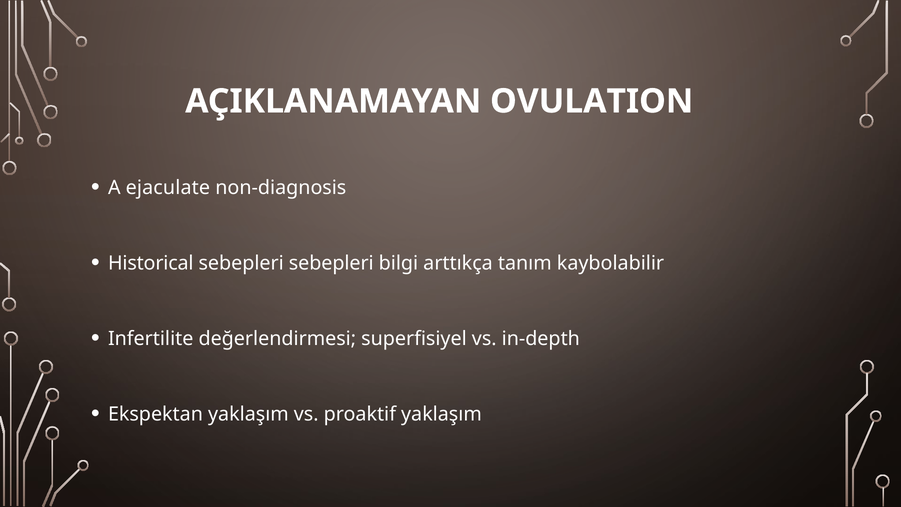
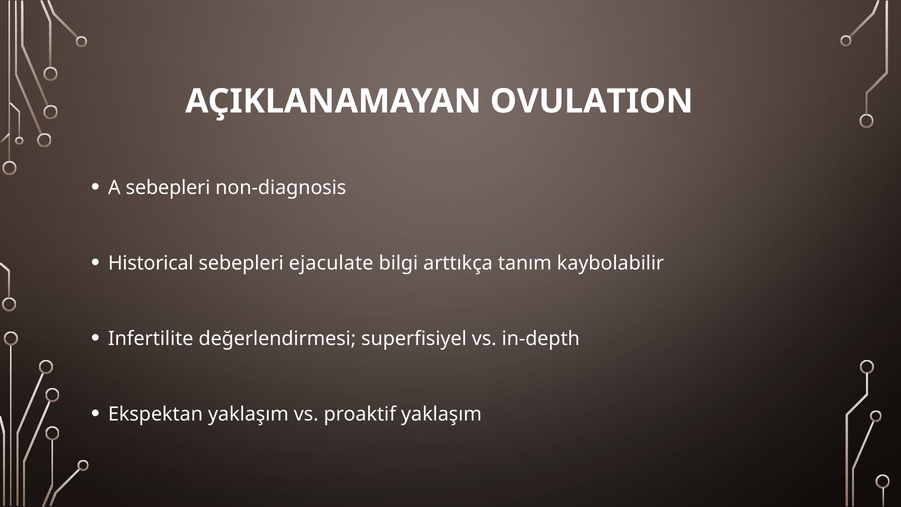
A ejaculate: ejaculate -> sebepleri (168, 188)
sebepleri sebepleri: sebepleri -> ejaculate (331, 263)
